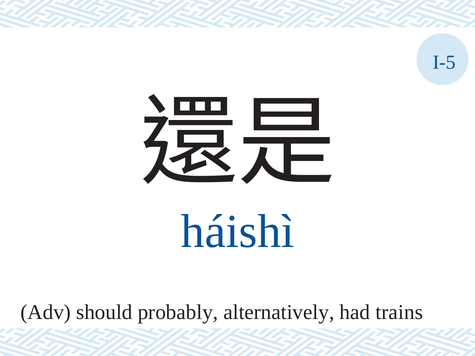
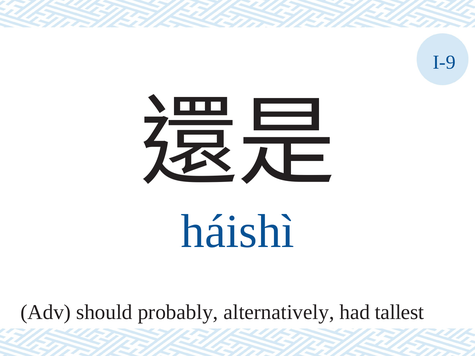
I-5: I-5 -> I-9 (444, 62)
trains: trains -> tallest (399, 313)
